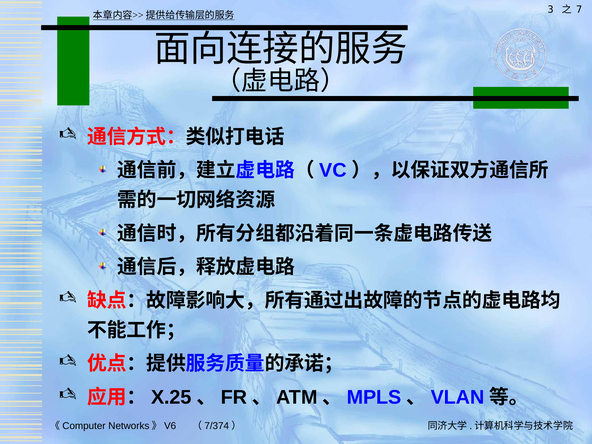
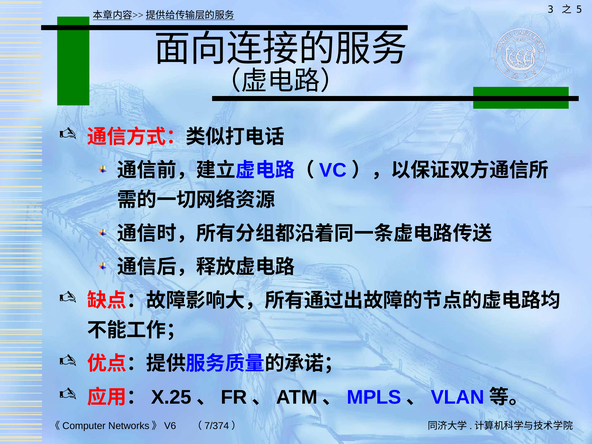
7: 7 -> 5 (579, 10)
